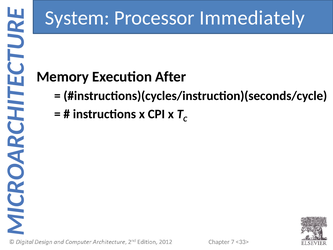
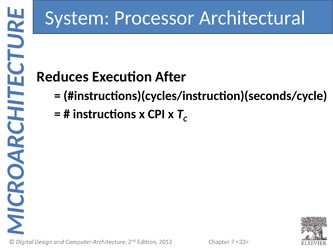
Immediately: Immediately -> Architectural (252, 18)
Memory: Memory -> Reduces (63, 77)
